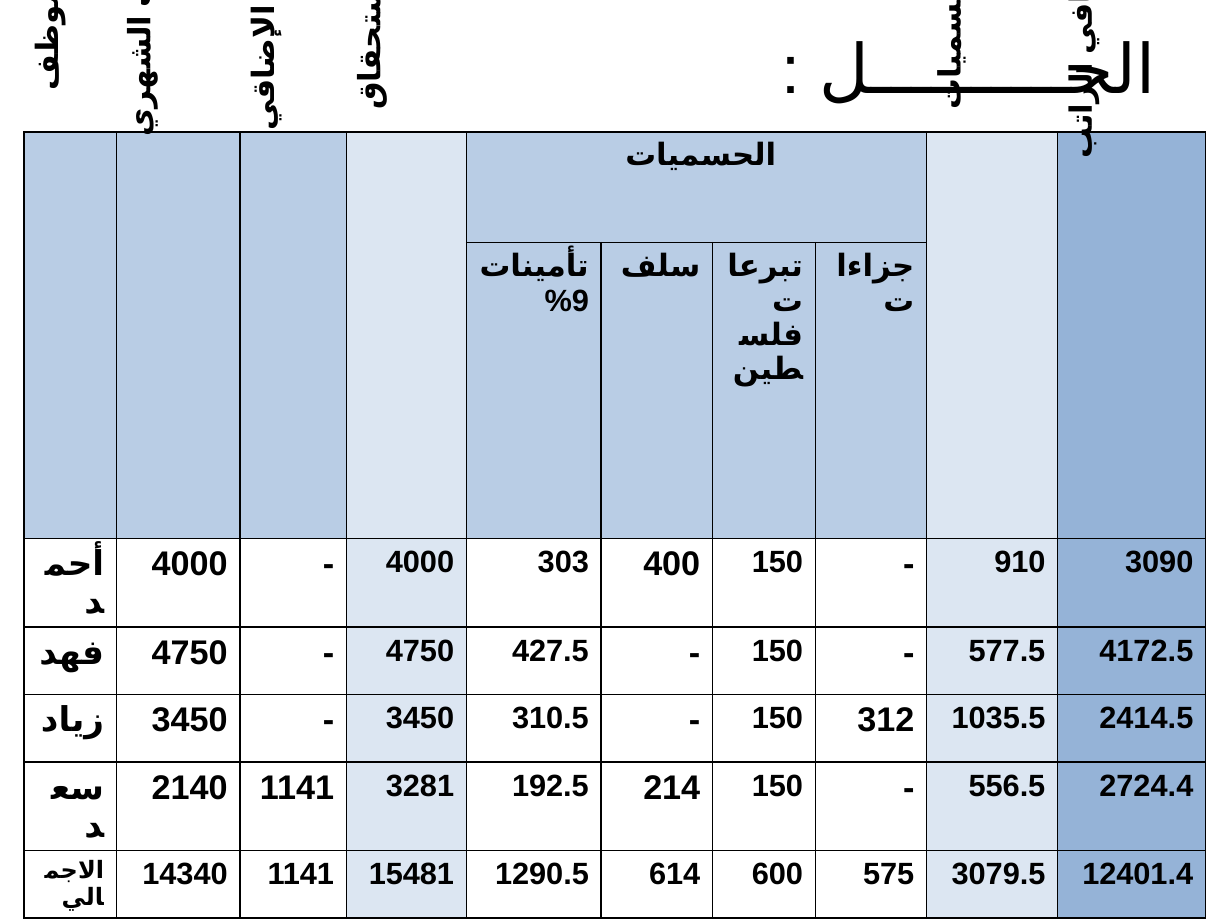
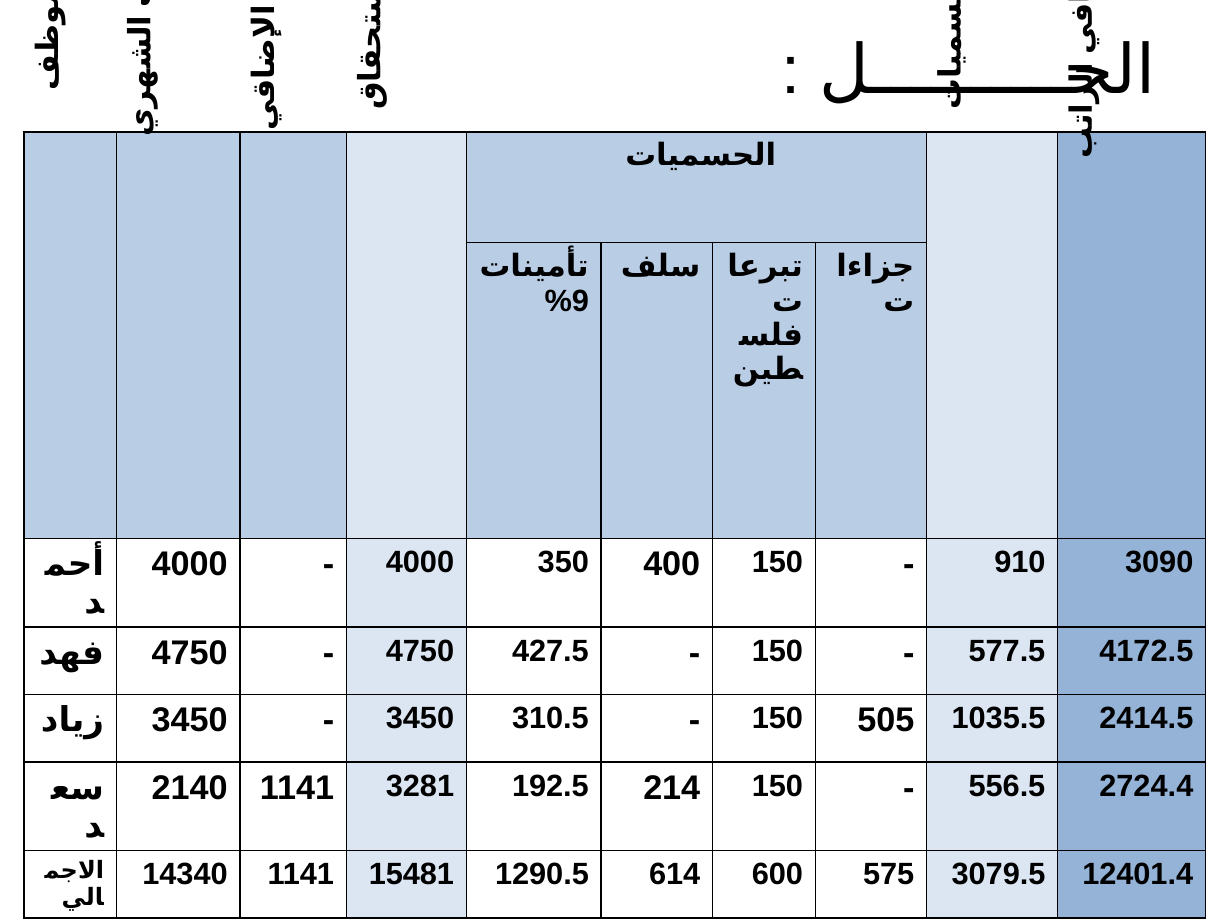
303: 303 -> 350 (563, 563)
312: 312 -> 505 (886, 721)
